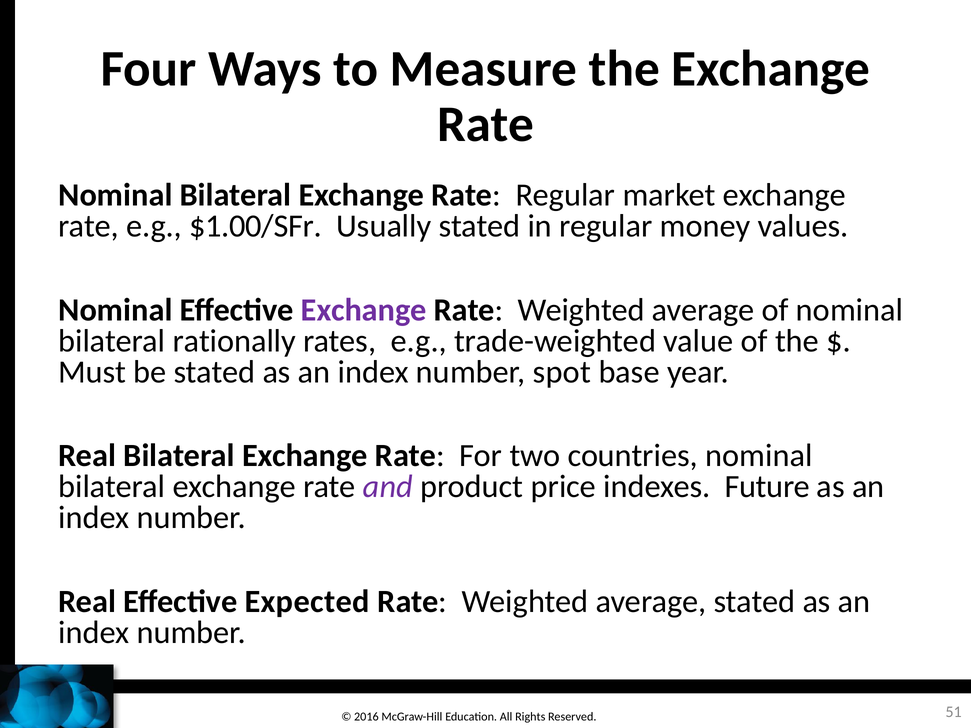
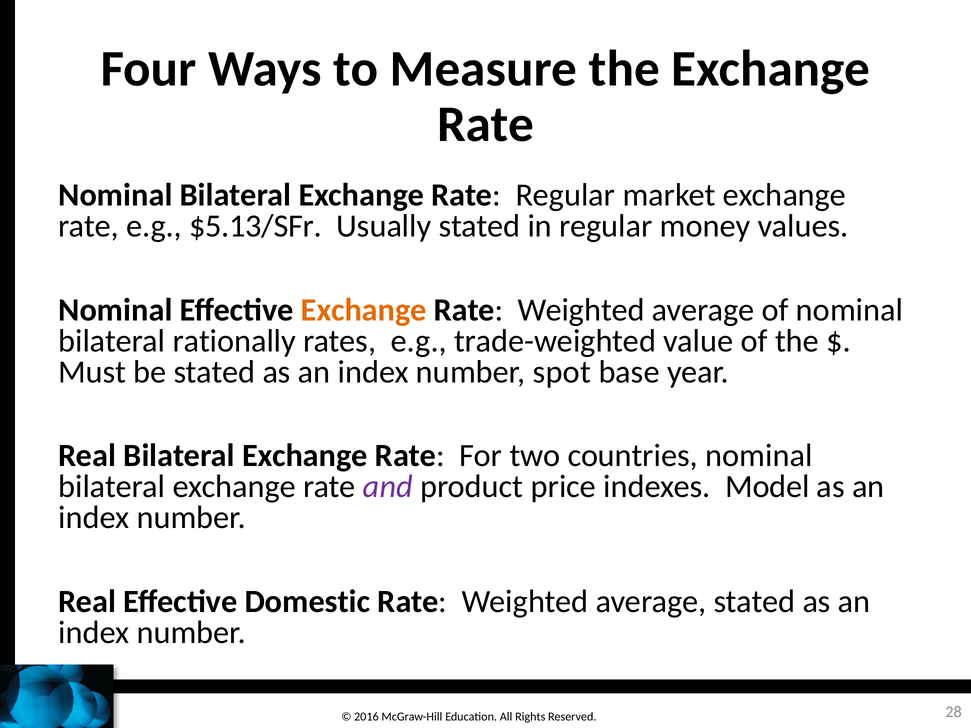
$1.00/SFr: $1.00/SFr -> $5.13/SFr (255, 226)
Exchange colour: purple -> orange (364, 310)
Future: Future -> Model (767, 487)
Expected: Expected -> Domestic (307, 602)
51: 51 -> 28 (954, 712)
